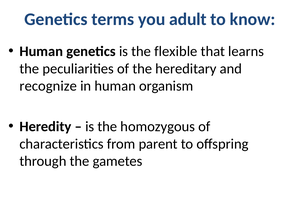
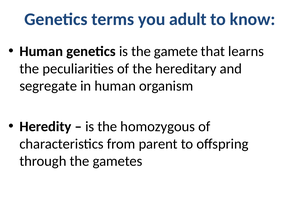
flexible: flexible -> gamete (176, 51)
recognize: recognize -> segregate (48, 86)
